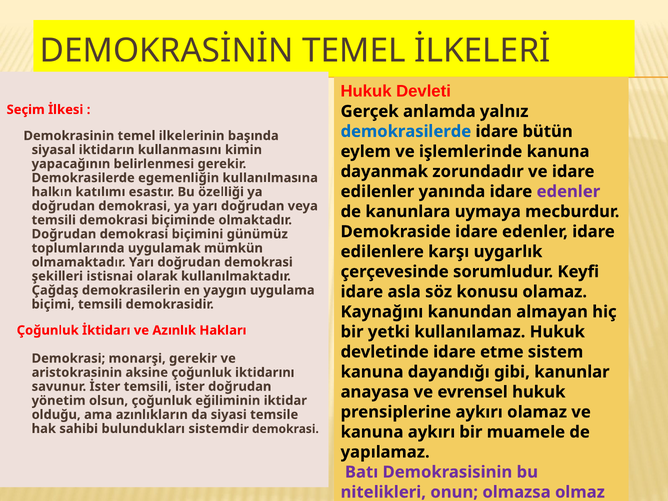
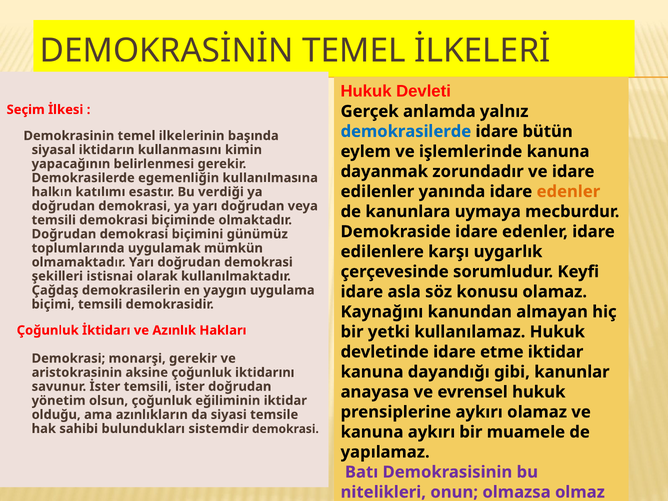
edenler colour: purple -> orange (568, 192)
özelliği: özelliği -> verdiği (221, 192)
etme sistem: sistem -> iktidar (556, 352)
